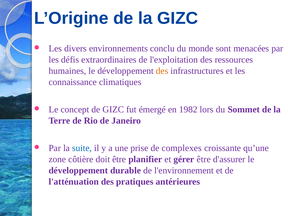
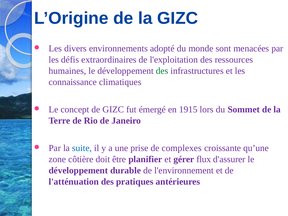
conclu: conclu -> adopté (162, 48)
des colour: orange -> green (162, 71)
1982: 1982 -> 1915 (188, 109)
gérer être: être -> flux (204, 159)
